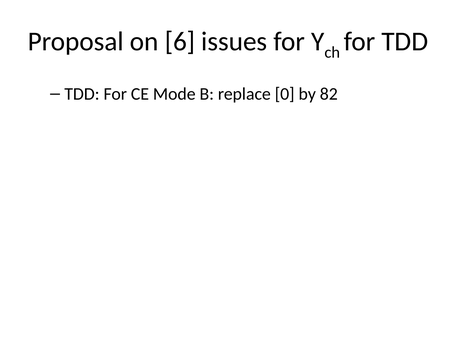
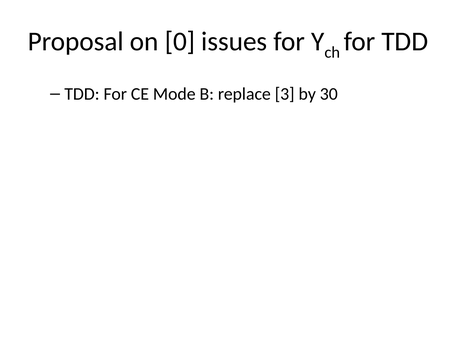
6: 6 -> 0 (180, 42)
0: 0 -> 3 (285, 94)
82: 82 -> 30 (329, 94)
